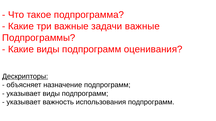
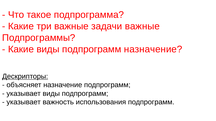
подпрограмм оценивания: оценивания -> назначение (153, 49)
